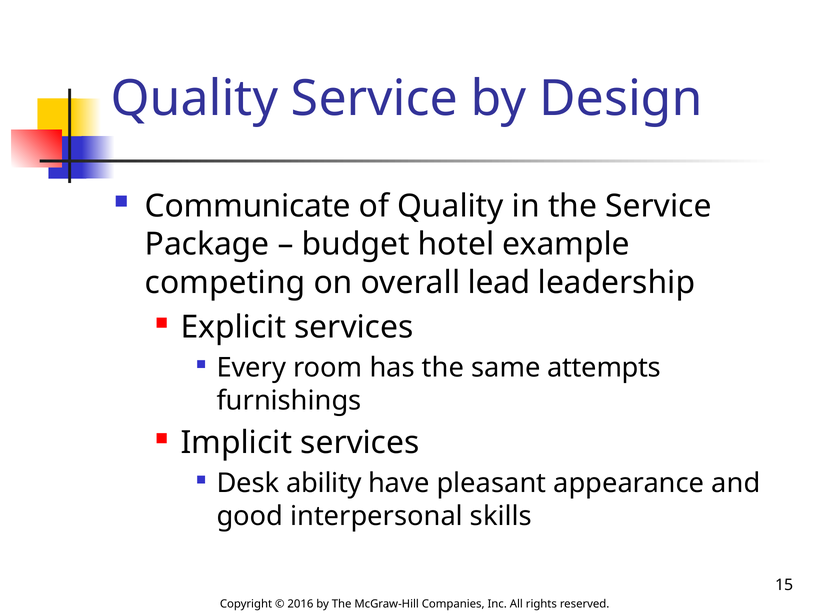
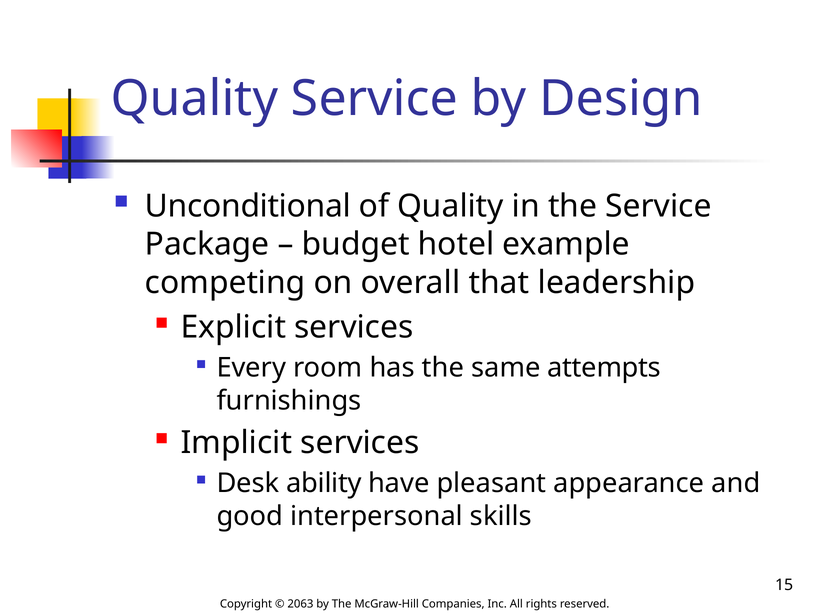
Communicate: Communicate -> Unconditional (248, 206)
lead: lead -> that (499, 283)
2016: 2016 -> 2063 (300, 604)
